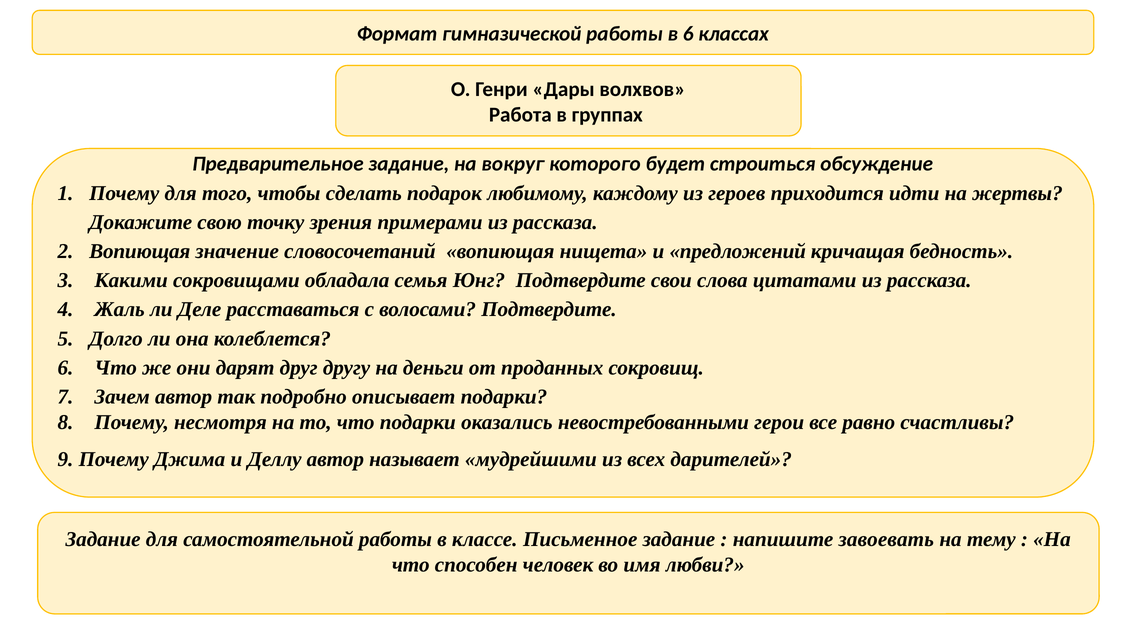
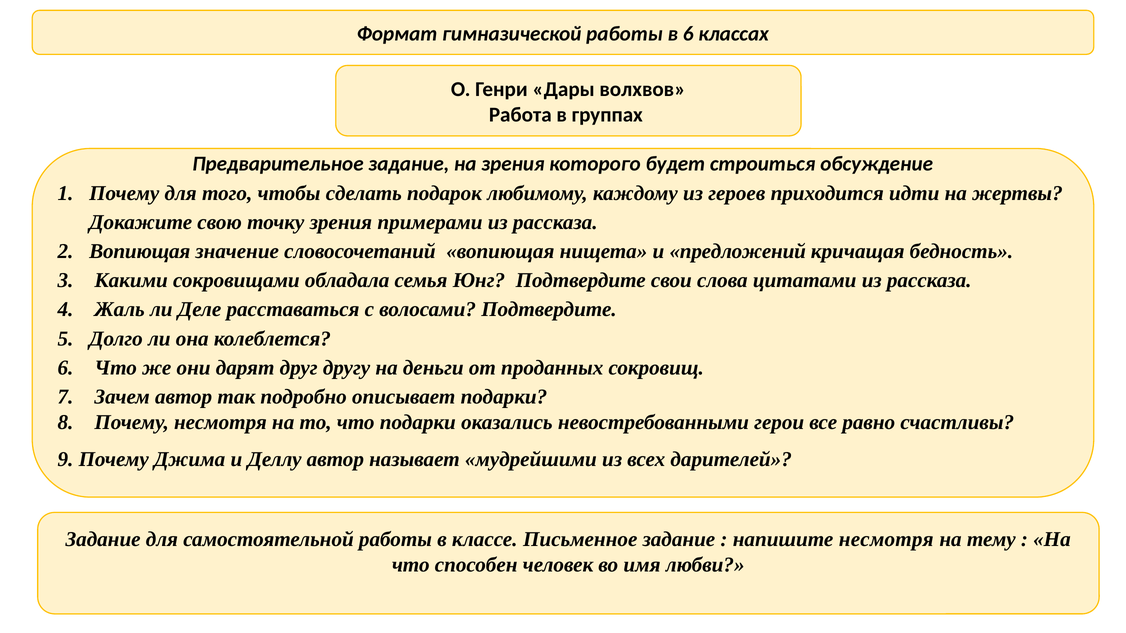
на вокруг: вокруг -> зрения (513, 164)
напишите завоевать: завоевать -> несмотря (886, 540)
